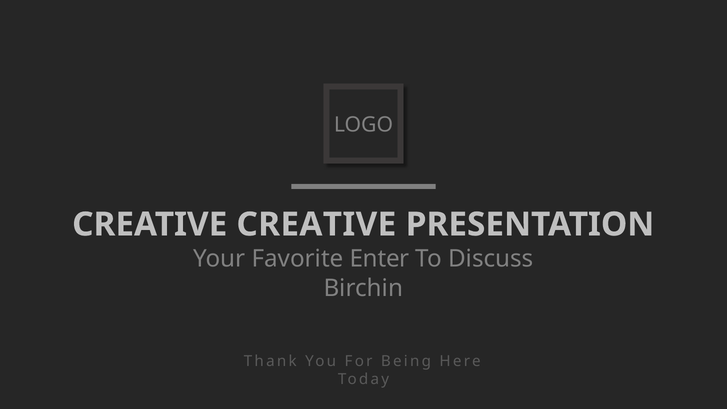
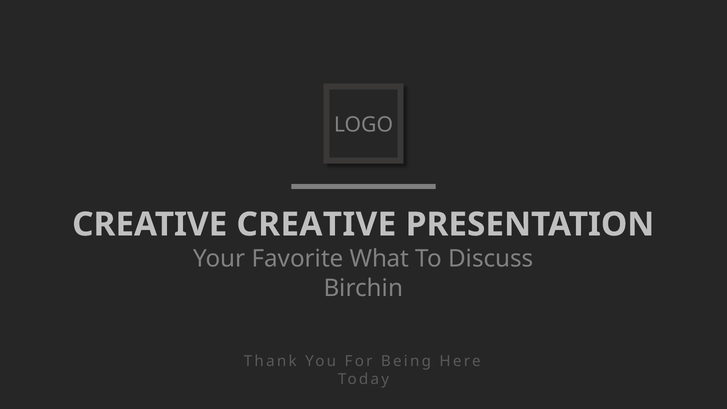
Enter: Enter -> What (379, 259)
